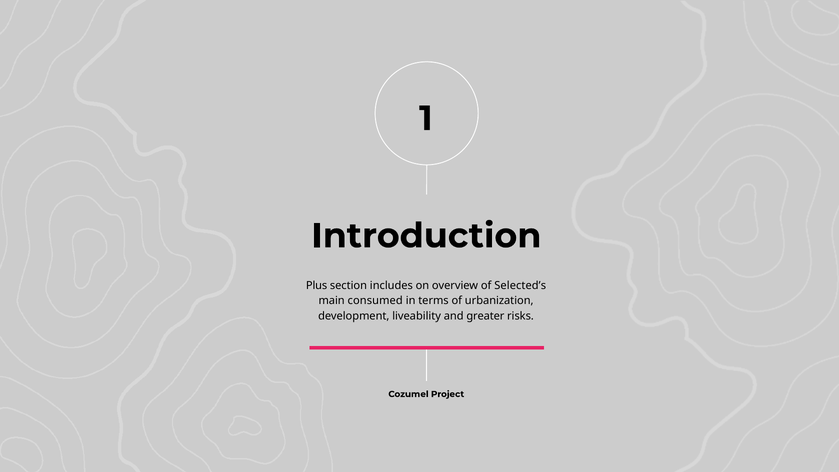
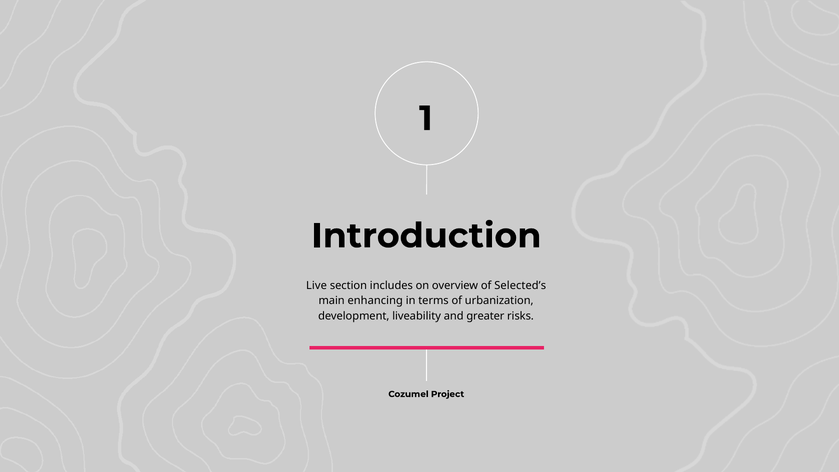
Plus: Plus -> Live (316, 285)
consumed: consumed -> enhancing (375, 301)
